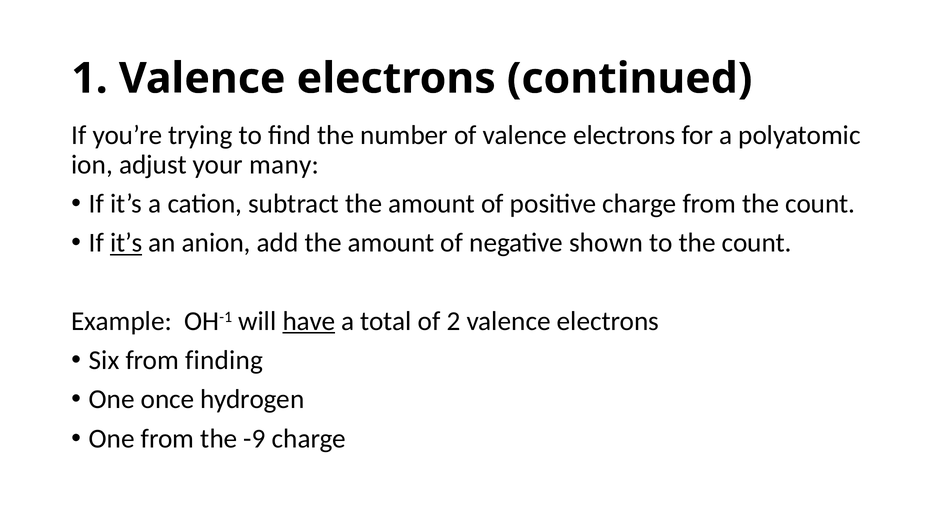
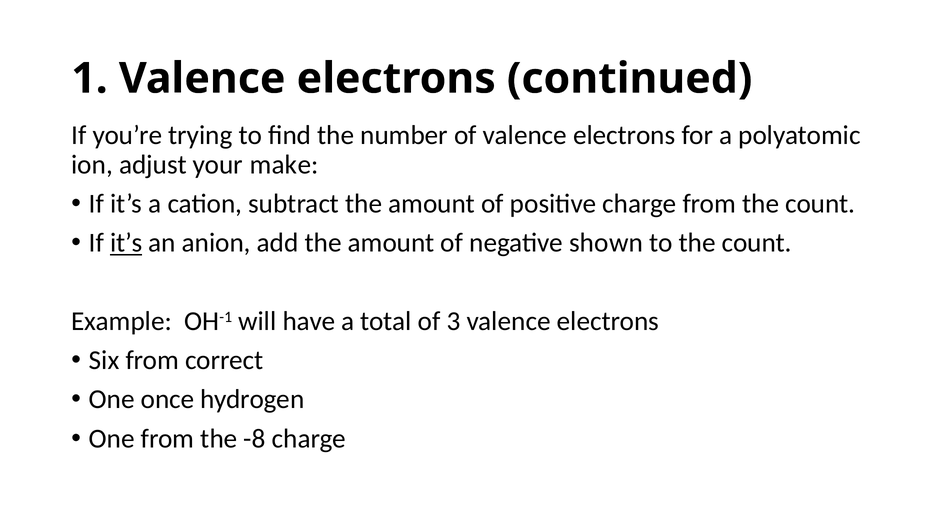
many: many -> make (284, 165)
have underline: present -> none (309, 321)
2: 2 -> 3 (453, 321)
finding: finding -> correct (224, 360)
-9: -9 -> -8 (255, 439)
